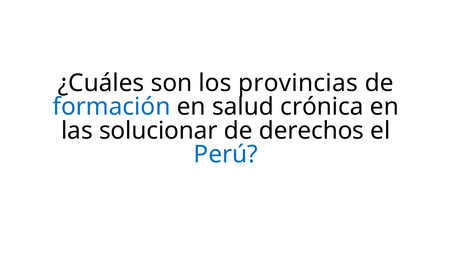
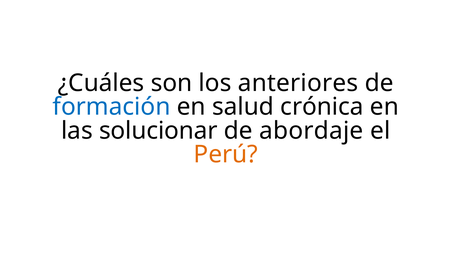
provincias: provincias -> anteriores (298, 83)
derechos: derechos -> abordaje (311, 131)
Perú colour: blue -> orange (226, 155)
